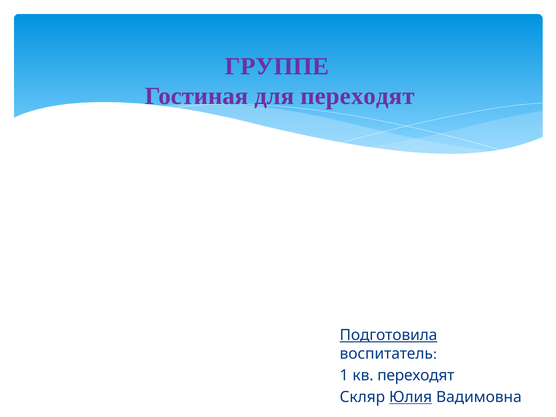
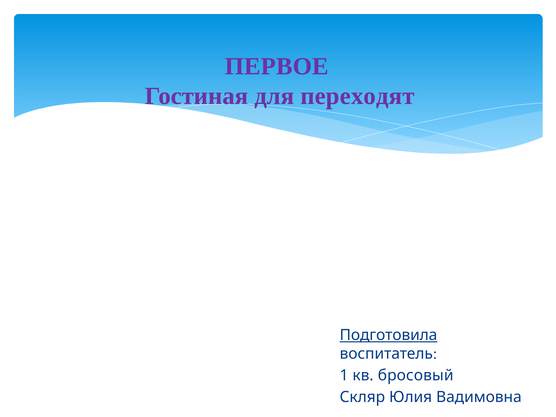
ГРУППЕ: ГРУППЕ -> ПЕРВОЕ (277, 66)
кв переходят: переходят -> бросовый (416, 375)
Юлия underline: present -> none (411, 397)
